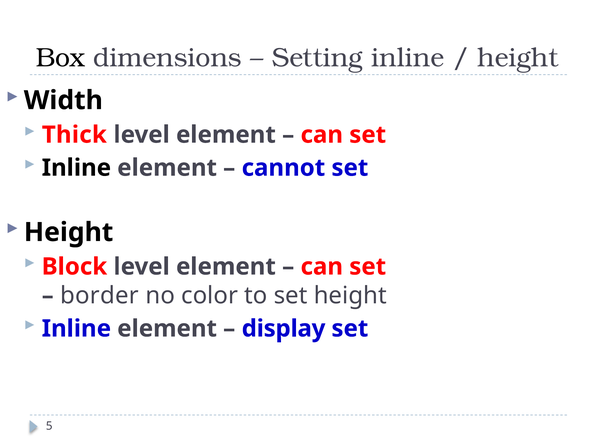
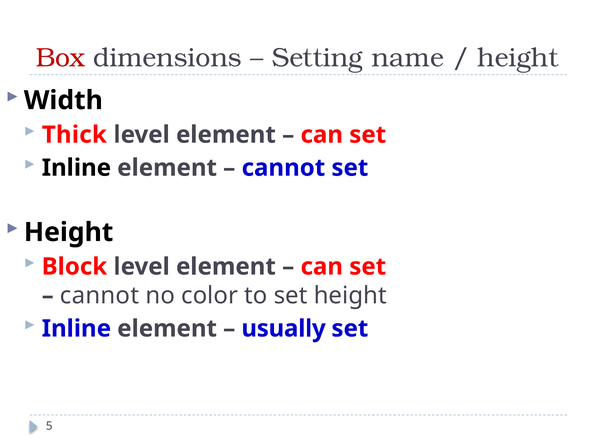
Box colour: black -> red (60, 58)
Setting inline: inline -> name (408, 58)
border: border -> cannot (99, 295)
display: display -> usually (284, 328)
